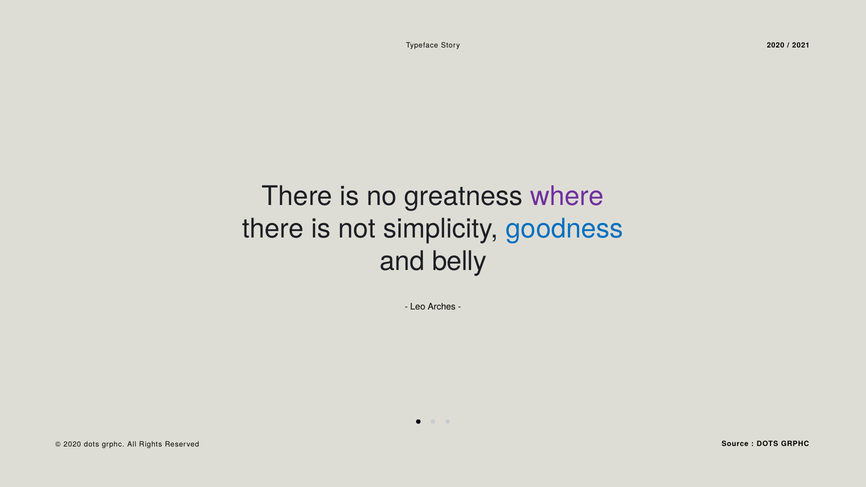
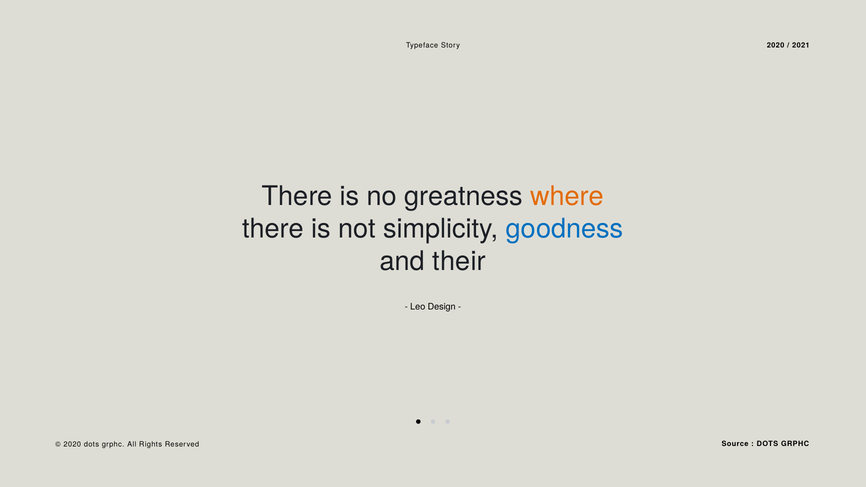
where colour: purple -> orange (567, 197)
belly: belly -> their (459, 262)
Arches: Arches -> Design (442, 307)
